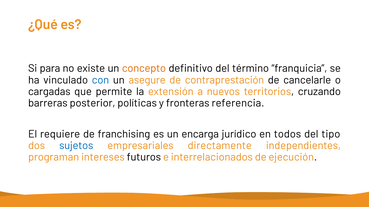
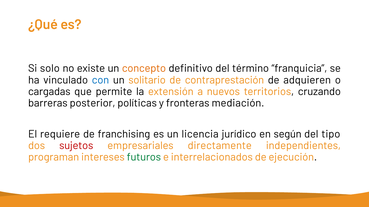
para: para -> solo (50, 69)
asegure: asegure -> solitario (147, 80)
cancelarle: cancelarle -> adquieren (307, 80)
referencia: referencia -> mediación (238, 103)
encarga: encarga -> licencia (200, 134)
todos: todos -> según (288, 134)
sujetos colour: blue -> red (76, 146)
futuros colour: black -> green (144, 158)
